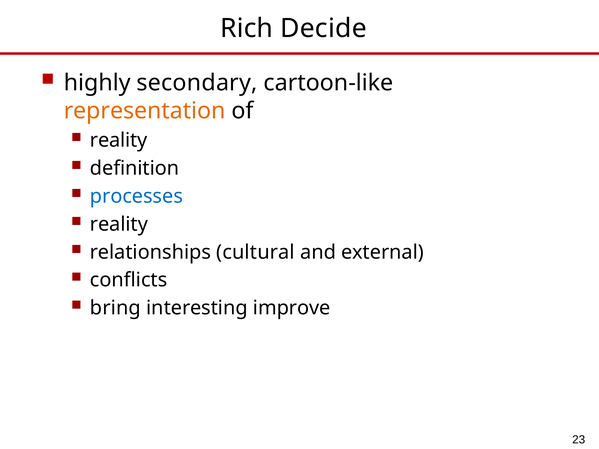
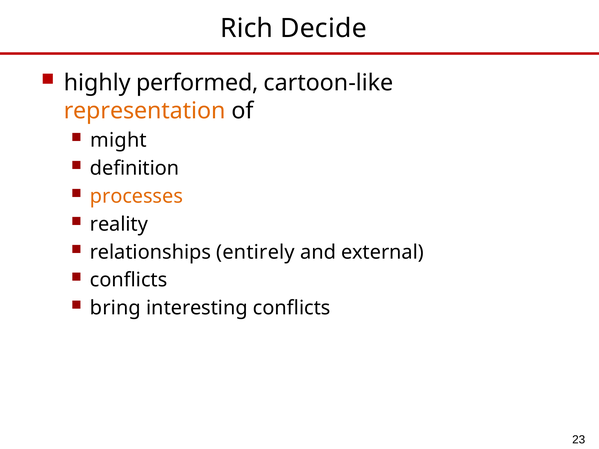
secondary: secondary -> performed (197, 83)
reality: reality -> might (119, 140)
processes colour: blue -> orange (136, 196)
cultural: cultural -> entirely (255, 252)
interesting improve: improve -> conflicts (292, 308)
